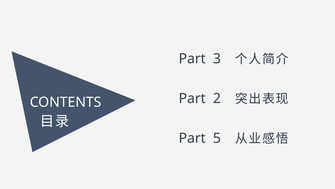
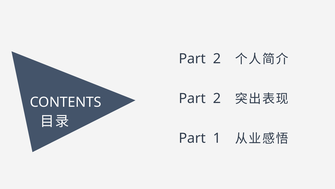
3: 3 -> 2 (217, 59)
5: 5 -> 1 (217, 138)
